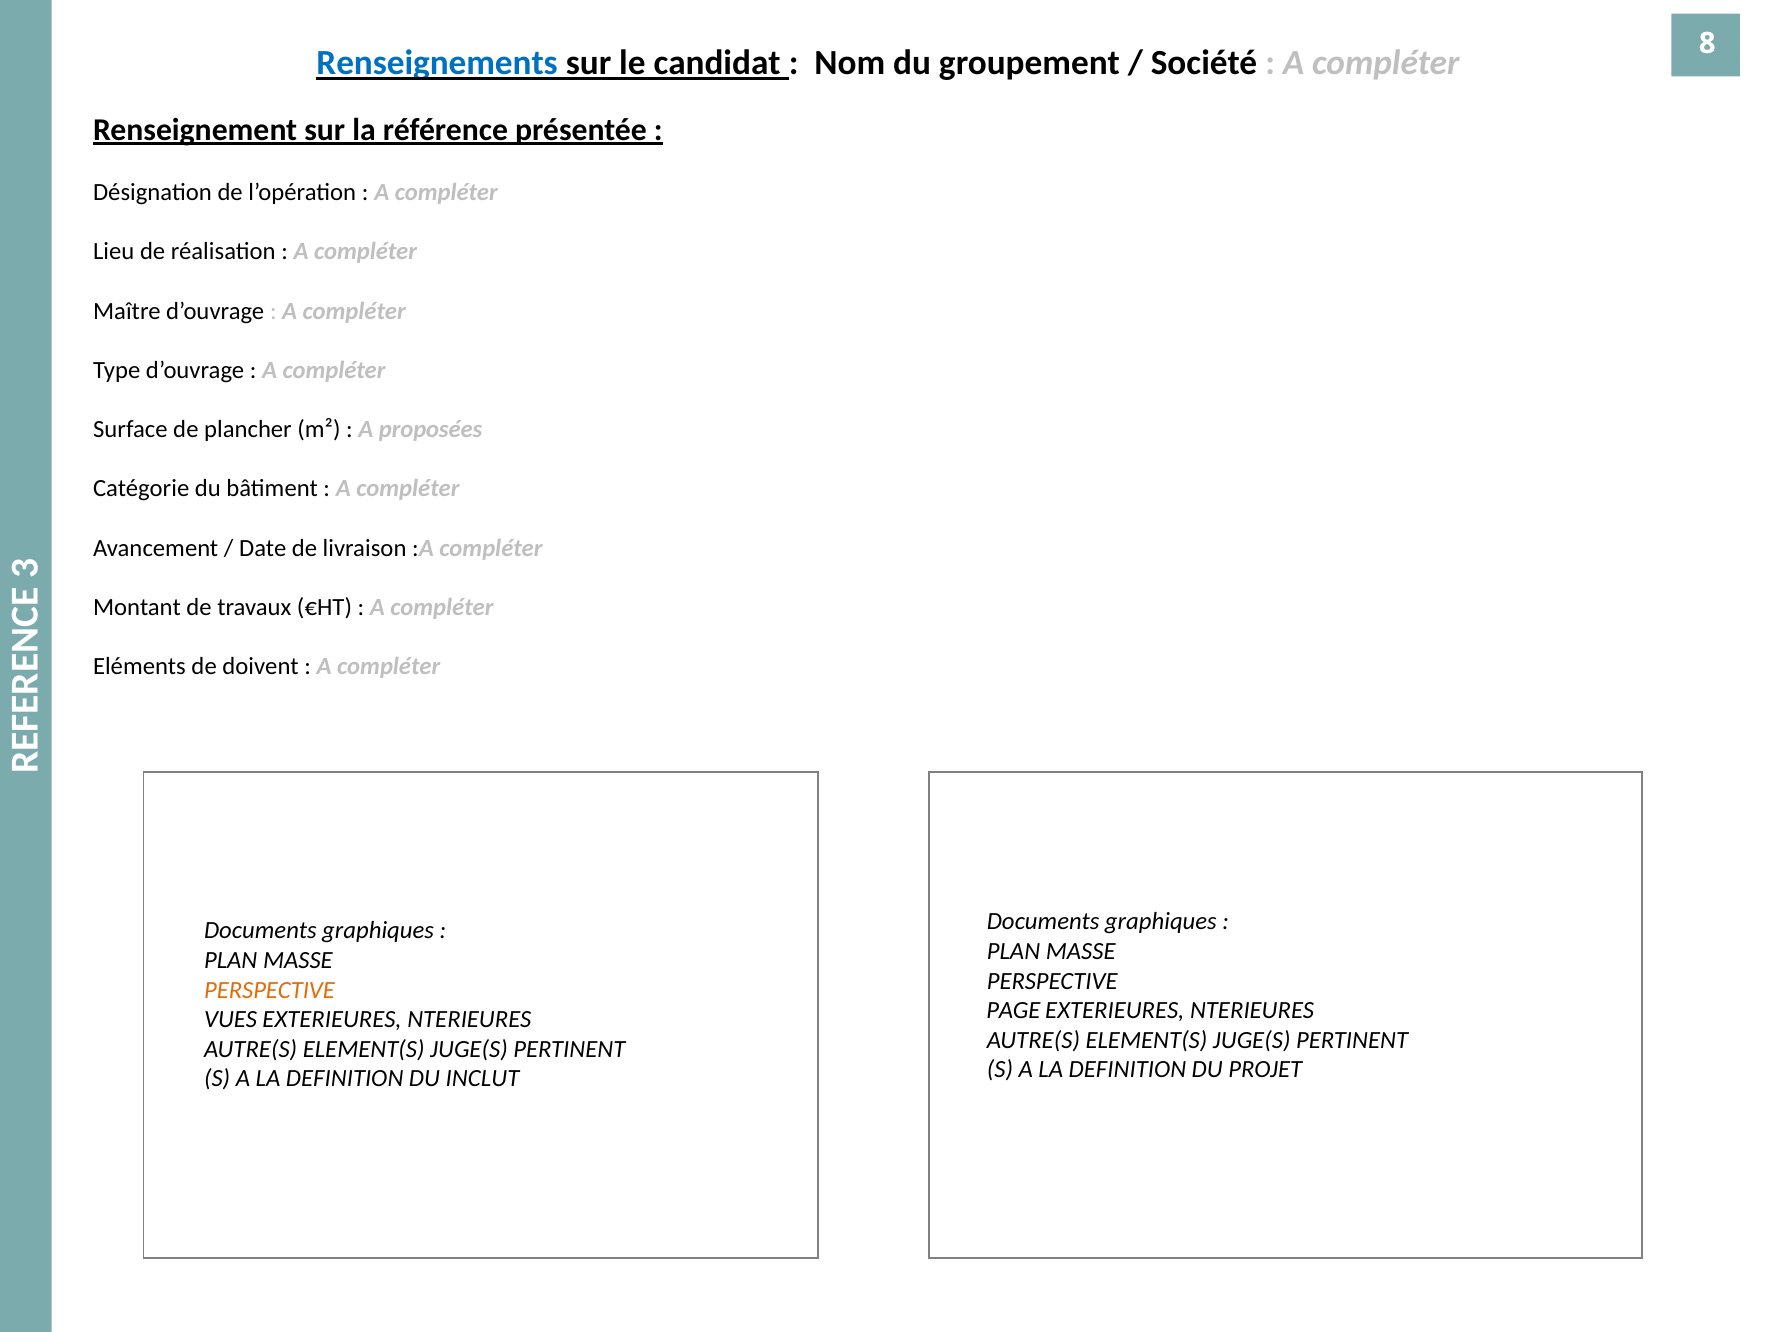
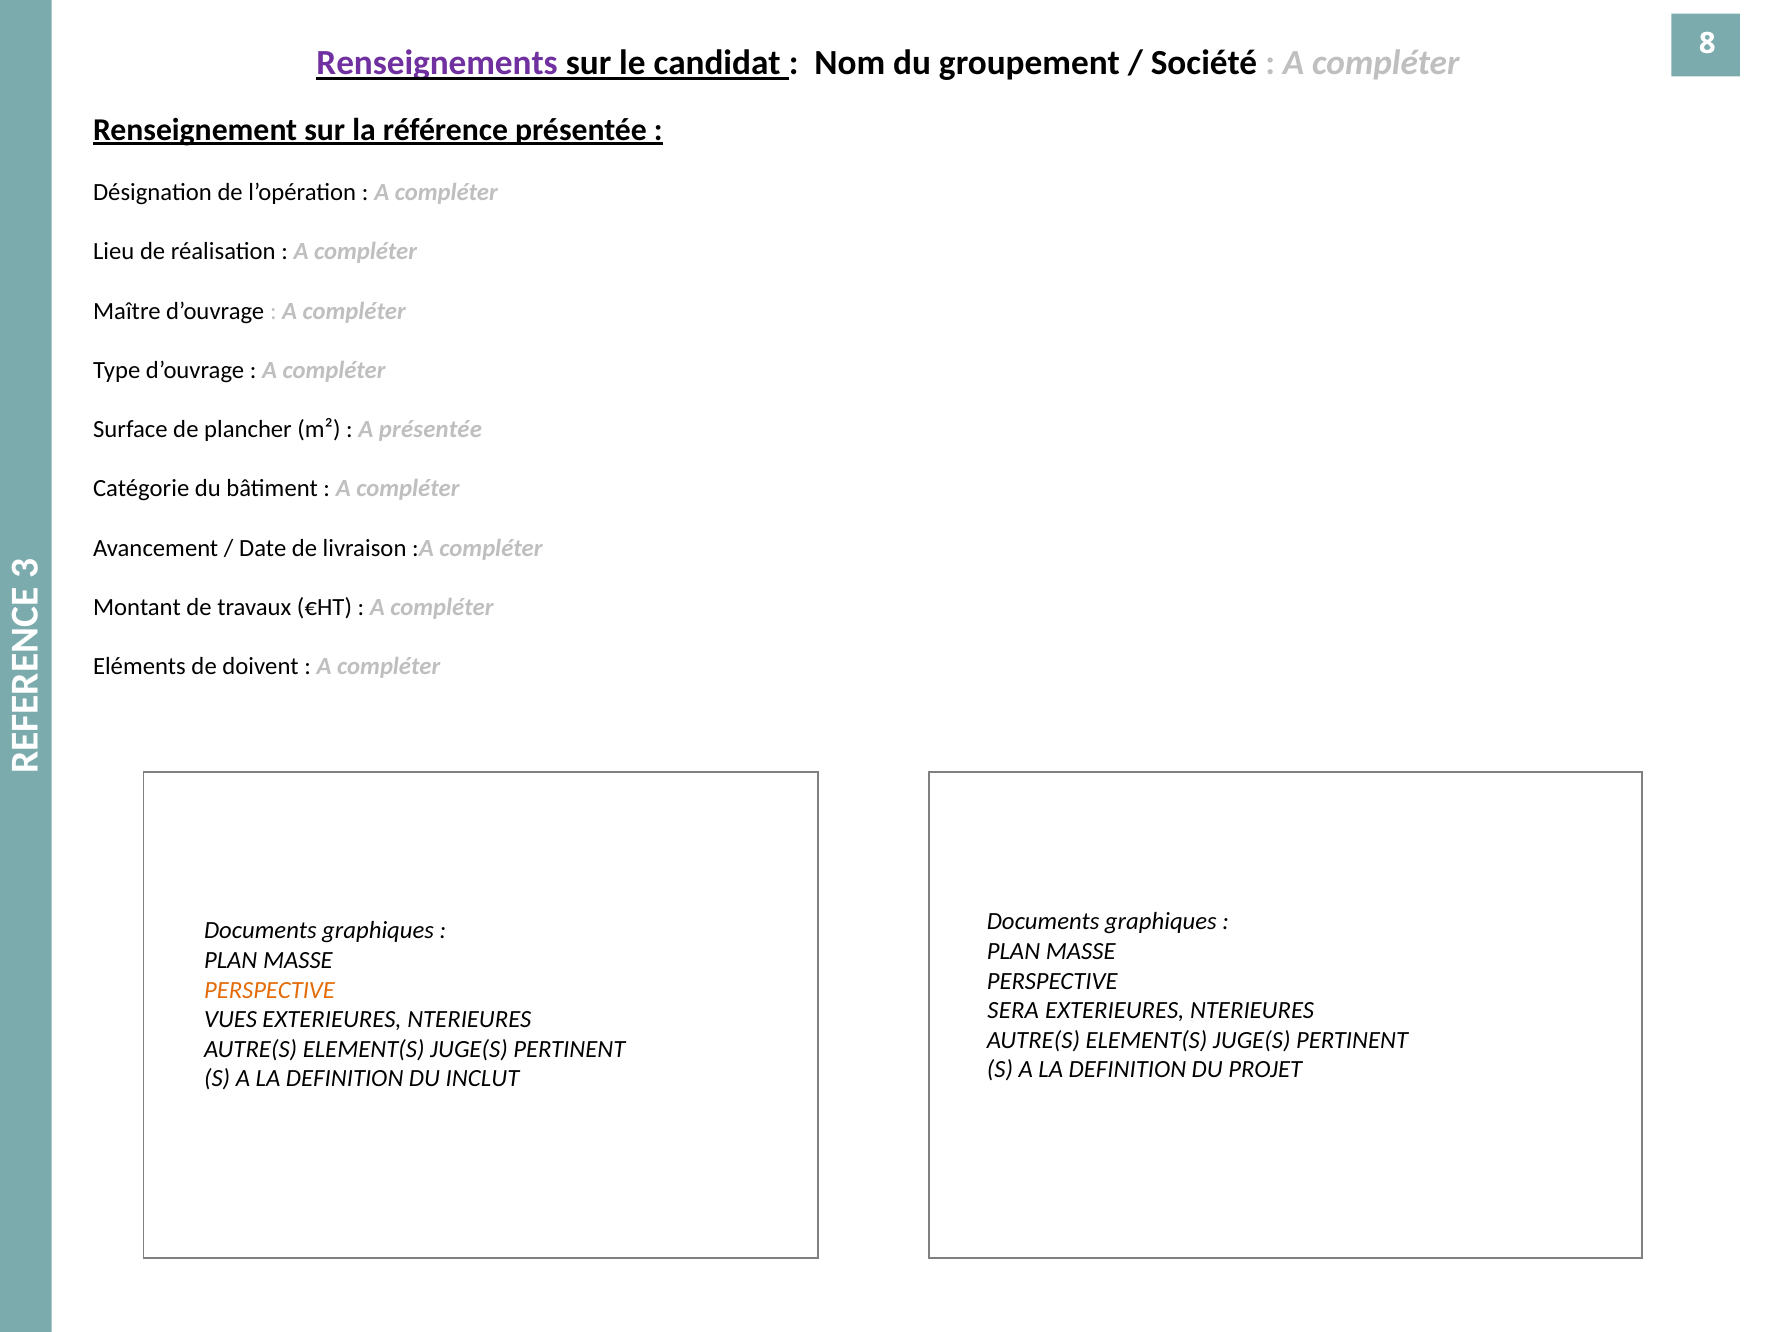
Renseignements colour: blue -> purple (437, 63)
A proposées: proposées -> présentée (430, 429)
PAGE: PAGE -> SERA (1013, 1011)
